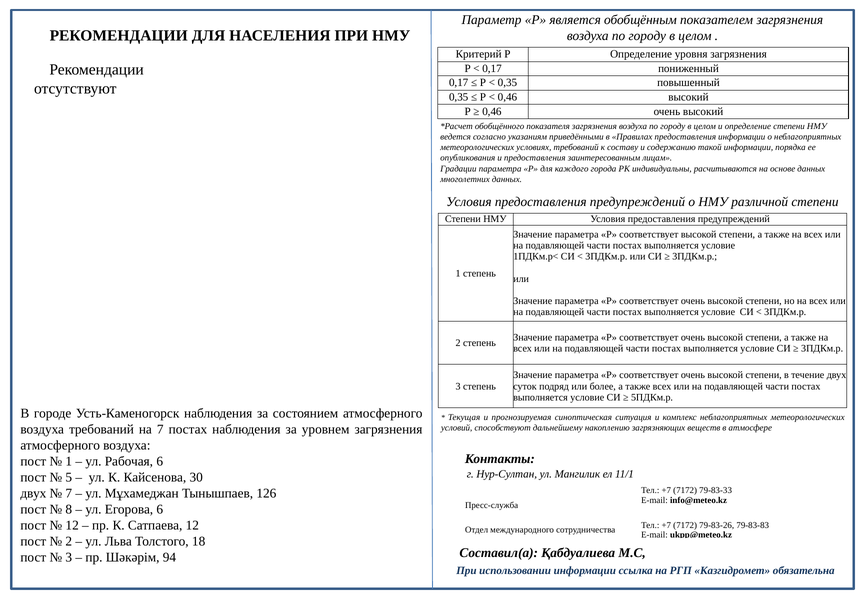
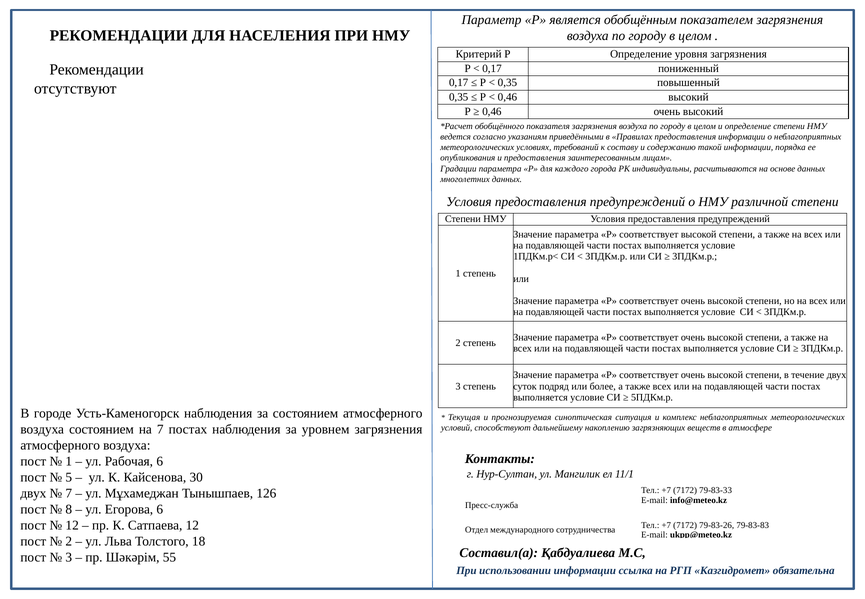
воздуха требований: требований -> состоянием (102, 429)
94: 94 -> 55 (169, 557)
